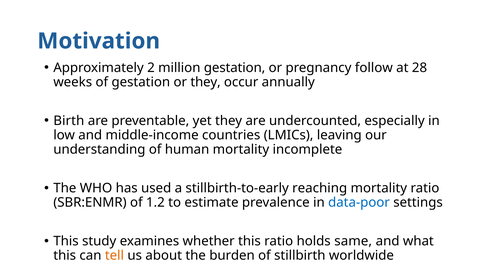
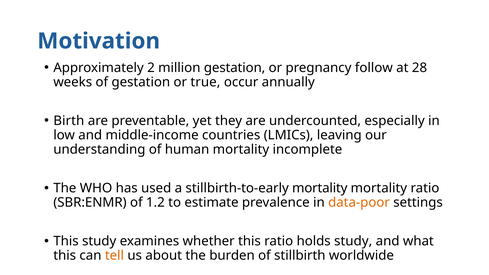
or they: they -> true (205, 82)
stillbirth-to-early reaching: reaching -> mortality (320, 188)
data-poor colour: blue -> orange (359, 202)
holds same: same -> study (353, 241)
